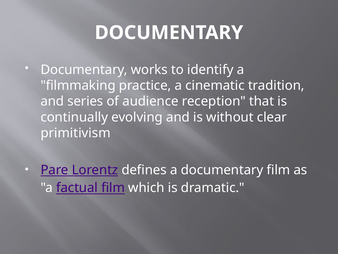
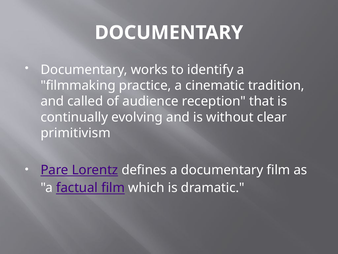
series: series -> called (85, 101)
